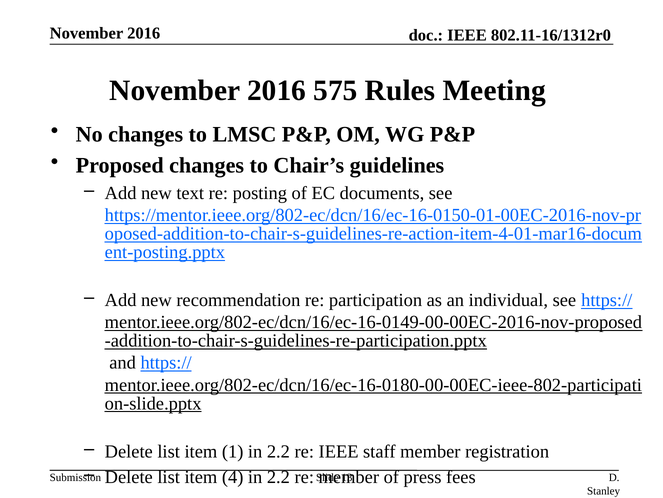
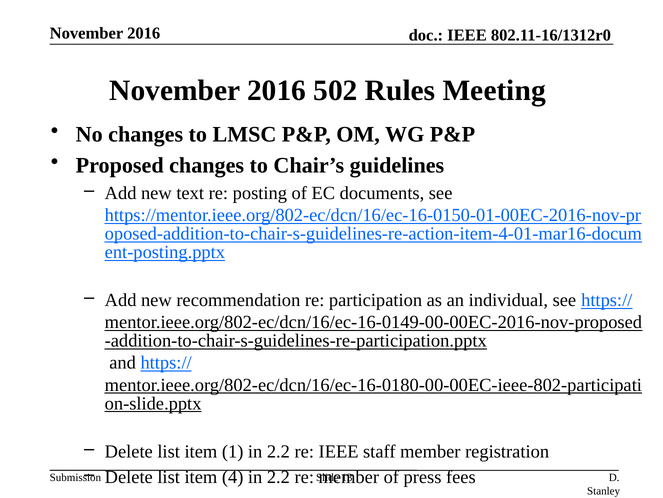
575: 575 -> 502 (335, 90)
